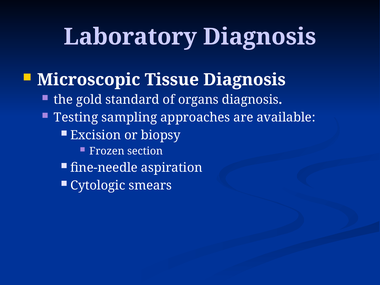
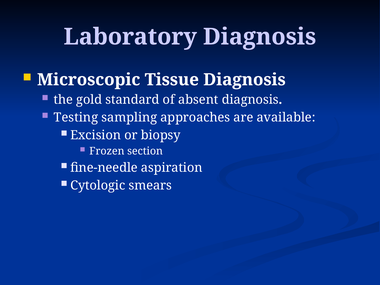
organs: organs -> absent (198, 100)
